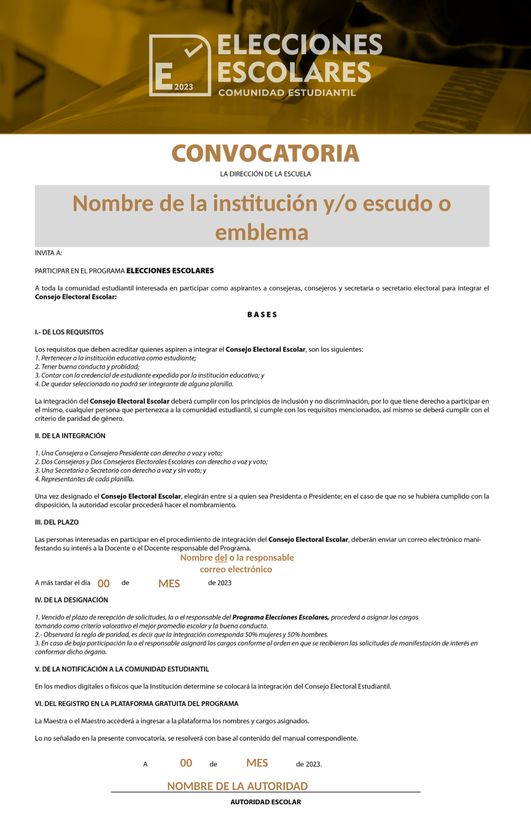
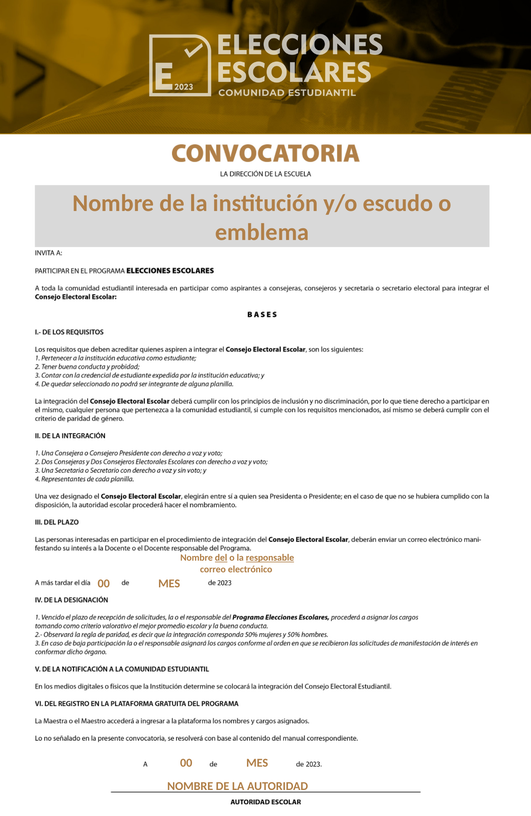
responsable underline: none -> present (270, 558)
